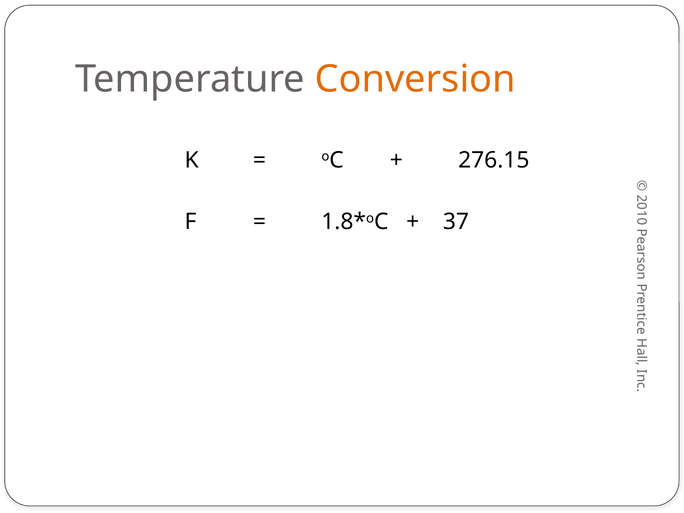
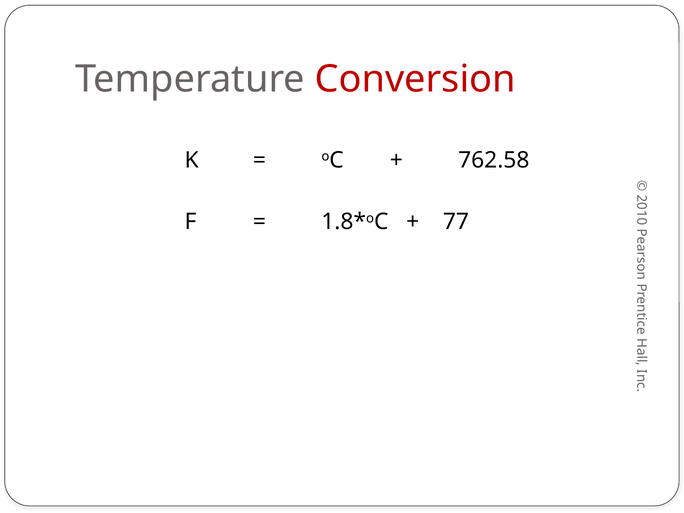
Conversion colour: orange -> red (415, 79)
276.15: 276.15 -> 762.58 (494, 160)
37: 37 -> 77 (456, 222)
